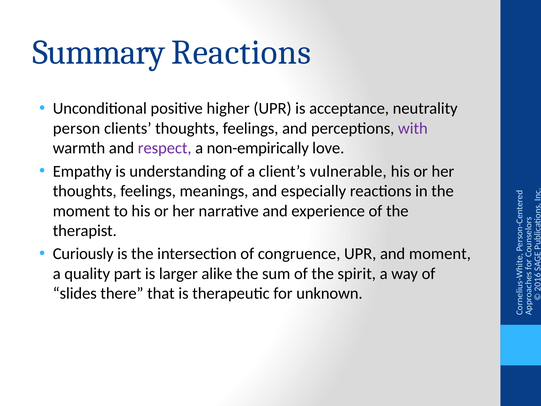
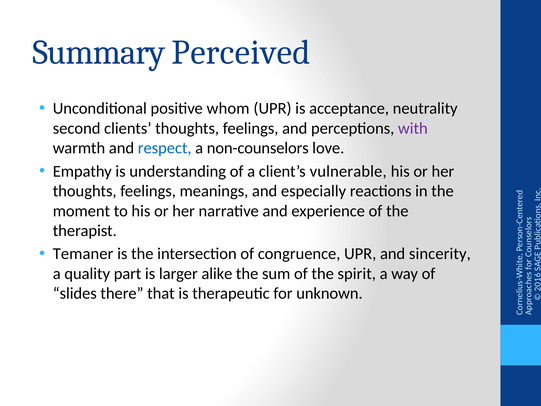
Summary Reactions: Reactions -> Perceived (241, 52)
higher: higher -> whom (228, 108)
person: person -> second (77, 128)
respect colour: purple -> blue (165, 148)
non-empirically: non-empirically -> non-counselors (258, 148)
Curiously: Curiously -> Temaner (83, 254)
and moment: moment -> sincerity (440, 254)
